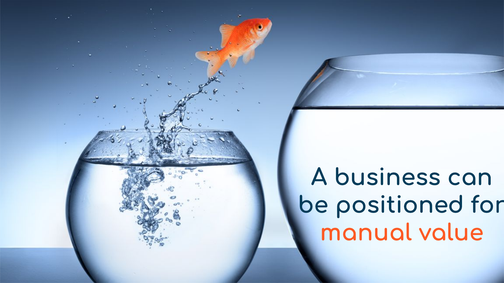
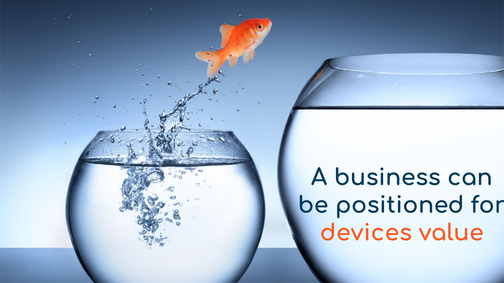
manual: manual -> devices (366, 233)
